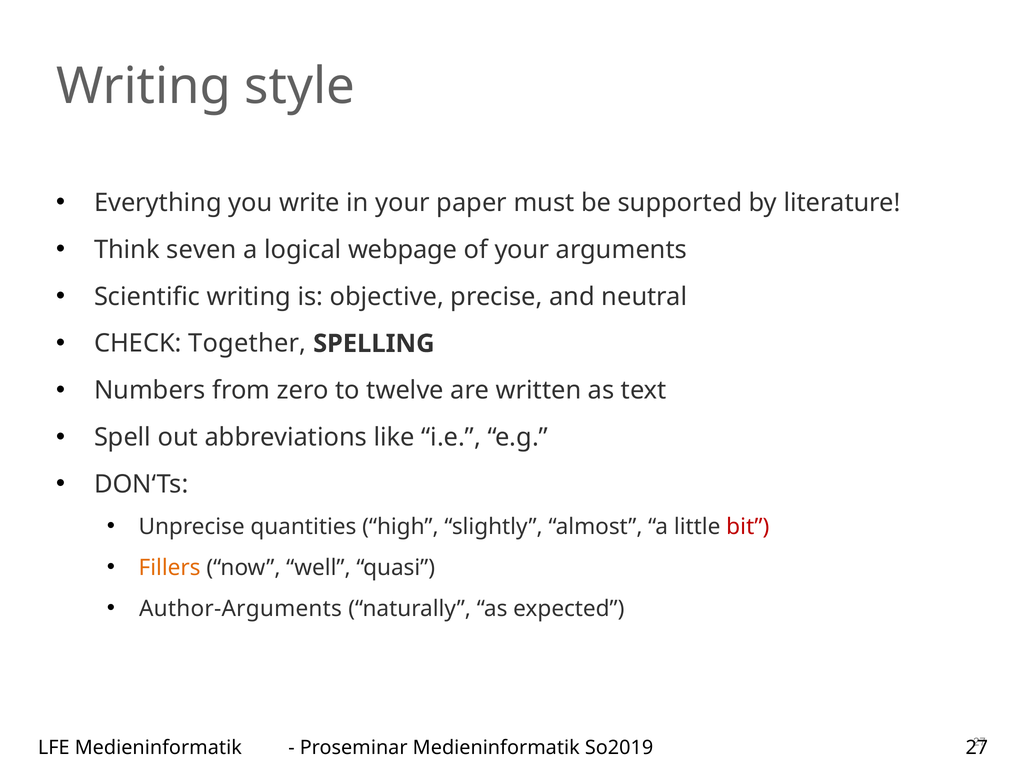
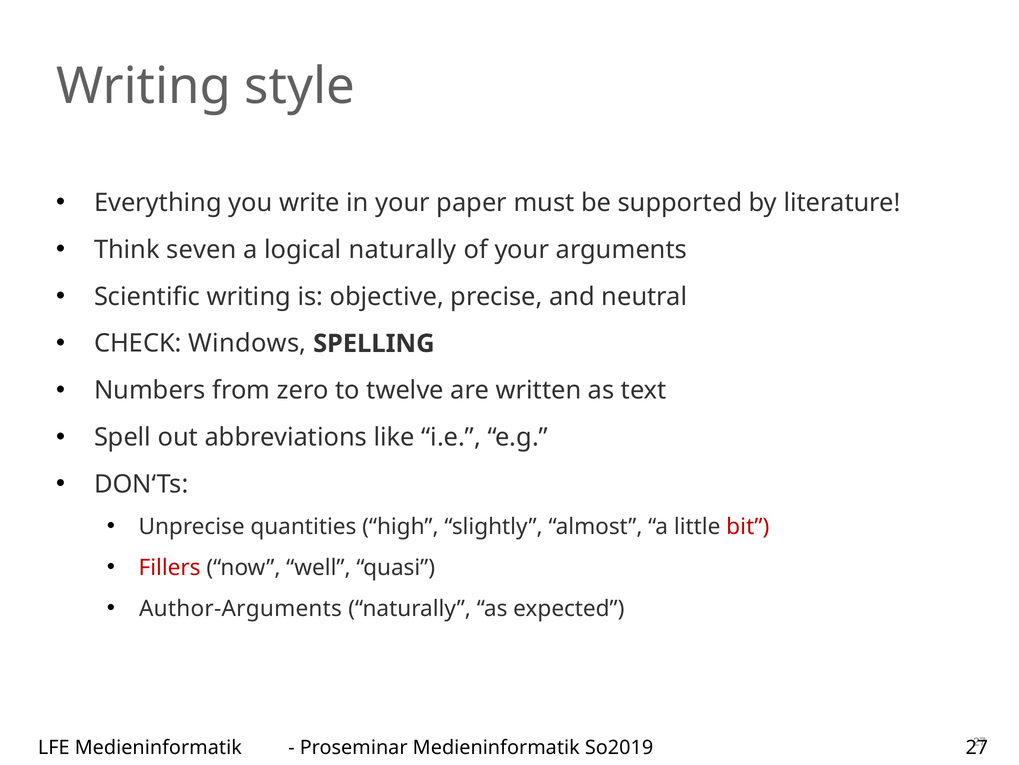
logical webpage: webpage -> naturally (402, 249)
Together: Together -> Windows (247, 343)
Fillers colour: orange -> red (170, 567)
